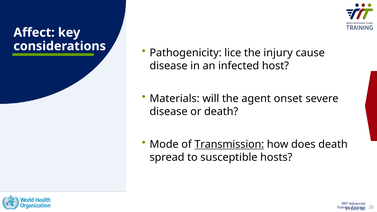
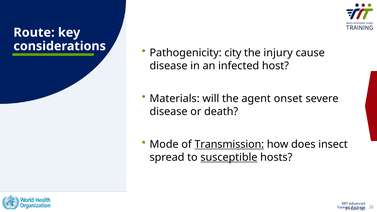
Affect: Affect -> Route (34, 33)
lice: lice -> city (233, 53)
does death: death -> insect (333, 144)
susceptible underline: none -> present (229, 157)
